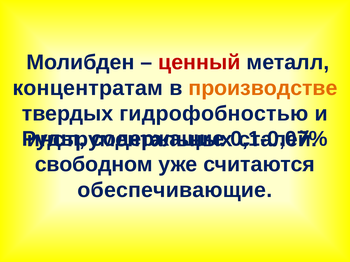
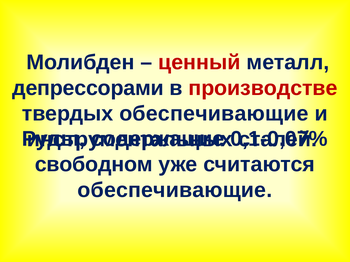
концентратам: концентратам -> депрессорами (88, 88)
производстве colour: orange -> red (263, 88)
твердых гидрофобностью: гидрофобностью -> обеспечивающие (214, 114)
